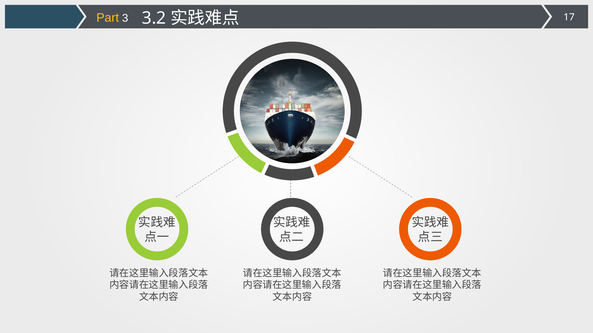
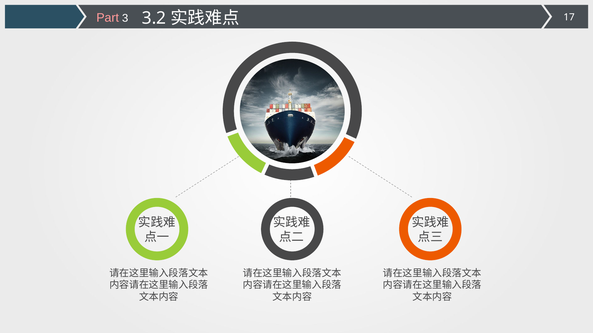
Part colour: yellow -> pink (108, 18)
